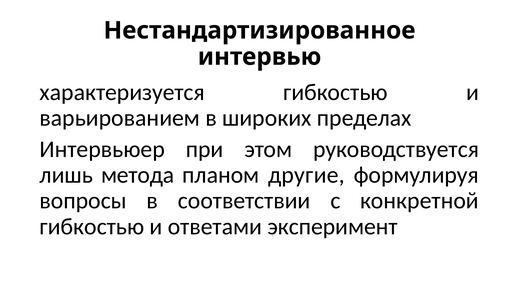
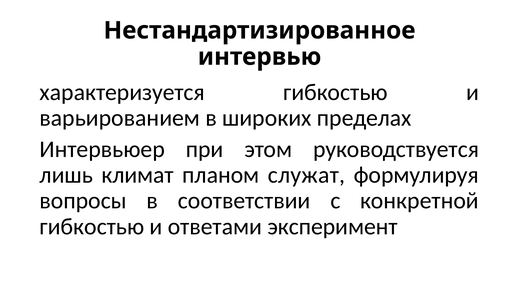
метода: метода -> климат (138, 175)
другие: другие -> служат (306, 175)
